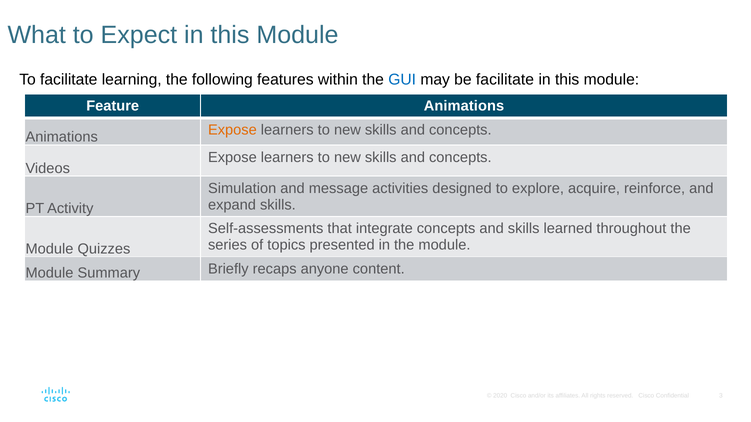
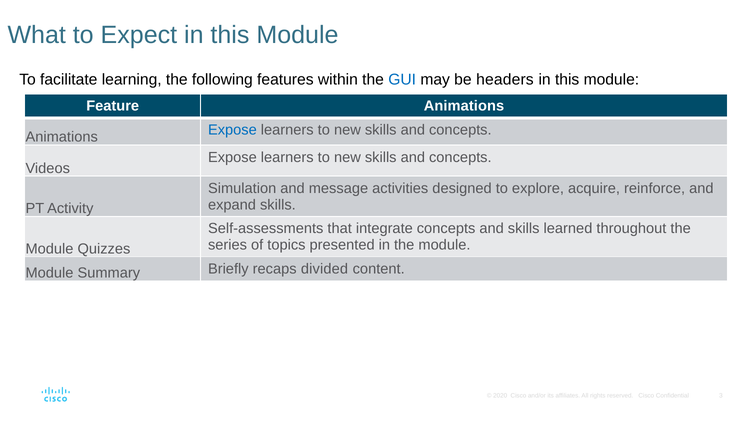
be facilitate: facilitate -> headers (505, 80)
Expose colour: orange -> blue (232, 130)
anyone: anyone -> divided (325, 269)
